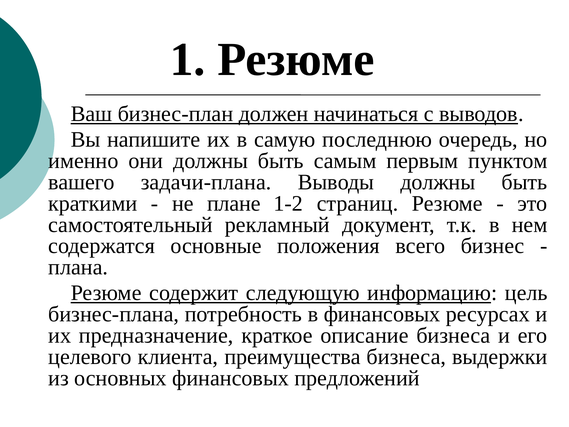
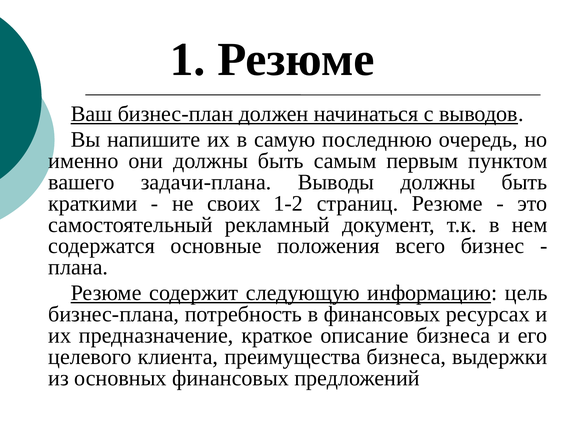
плане: плане -> своих (234, 203)
